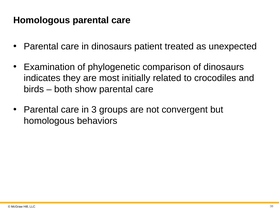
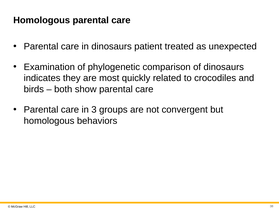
initially: initially -> quickly (136, 78)
